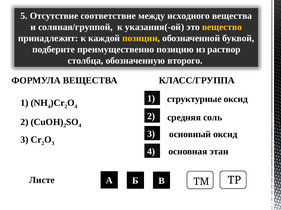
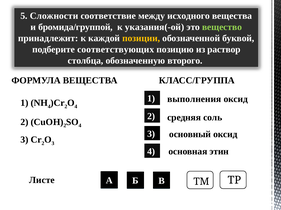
Отсутствие: Отсутствие -> Сложности (54, 16)
соляная/группой: соляная/группой -> бромида/группой (75, 27)
вещество colour: yellow -> light green (222, 27)
преимущественно: преимущественно -> соответствующих (116, 50)
структурные: структурные -> выполнения (194, 99)
этан: этан -> этин (219, 152)
